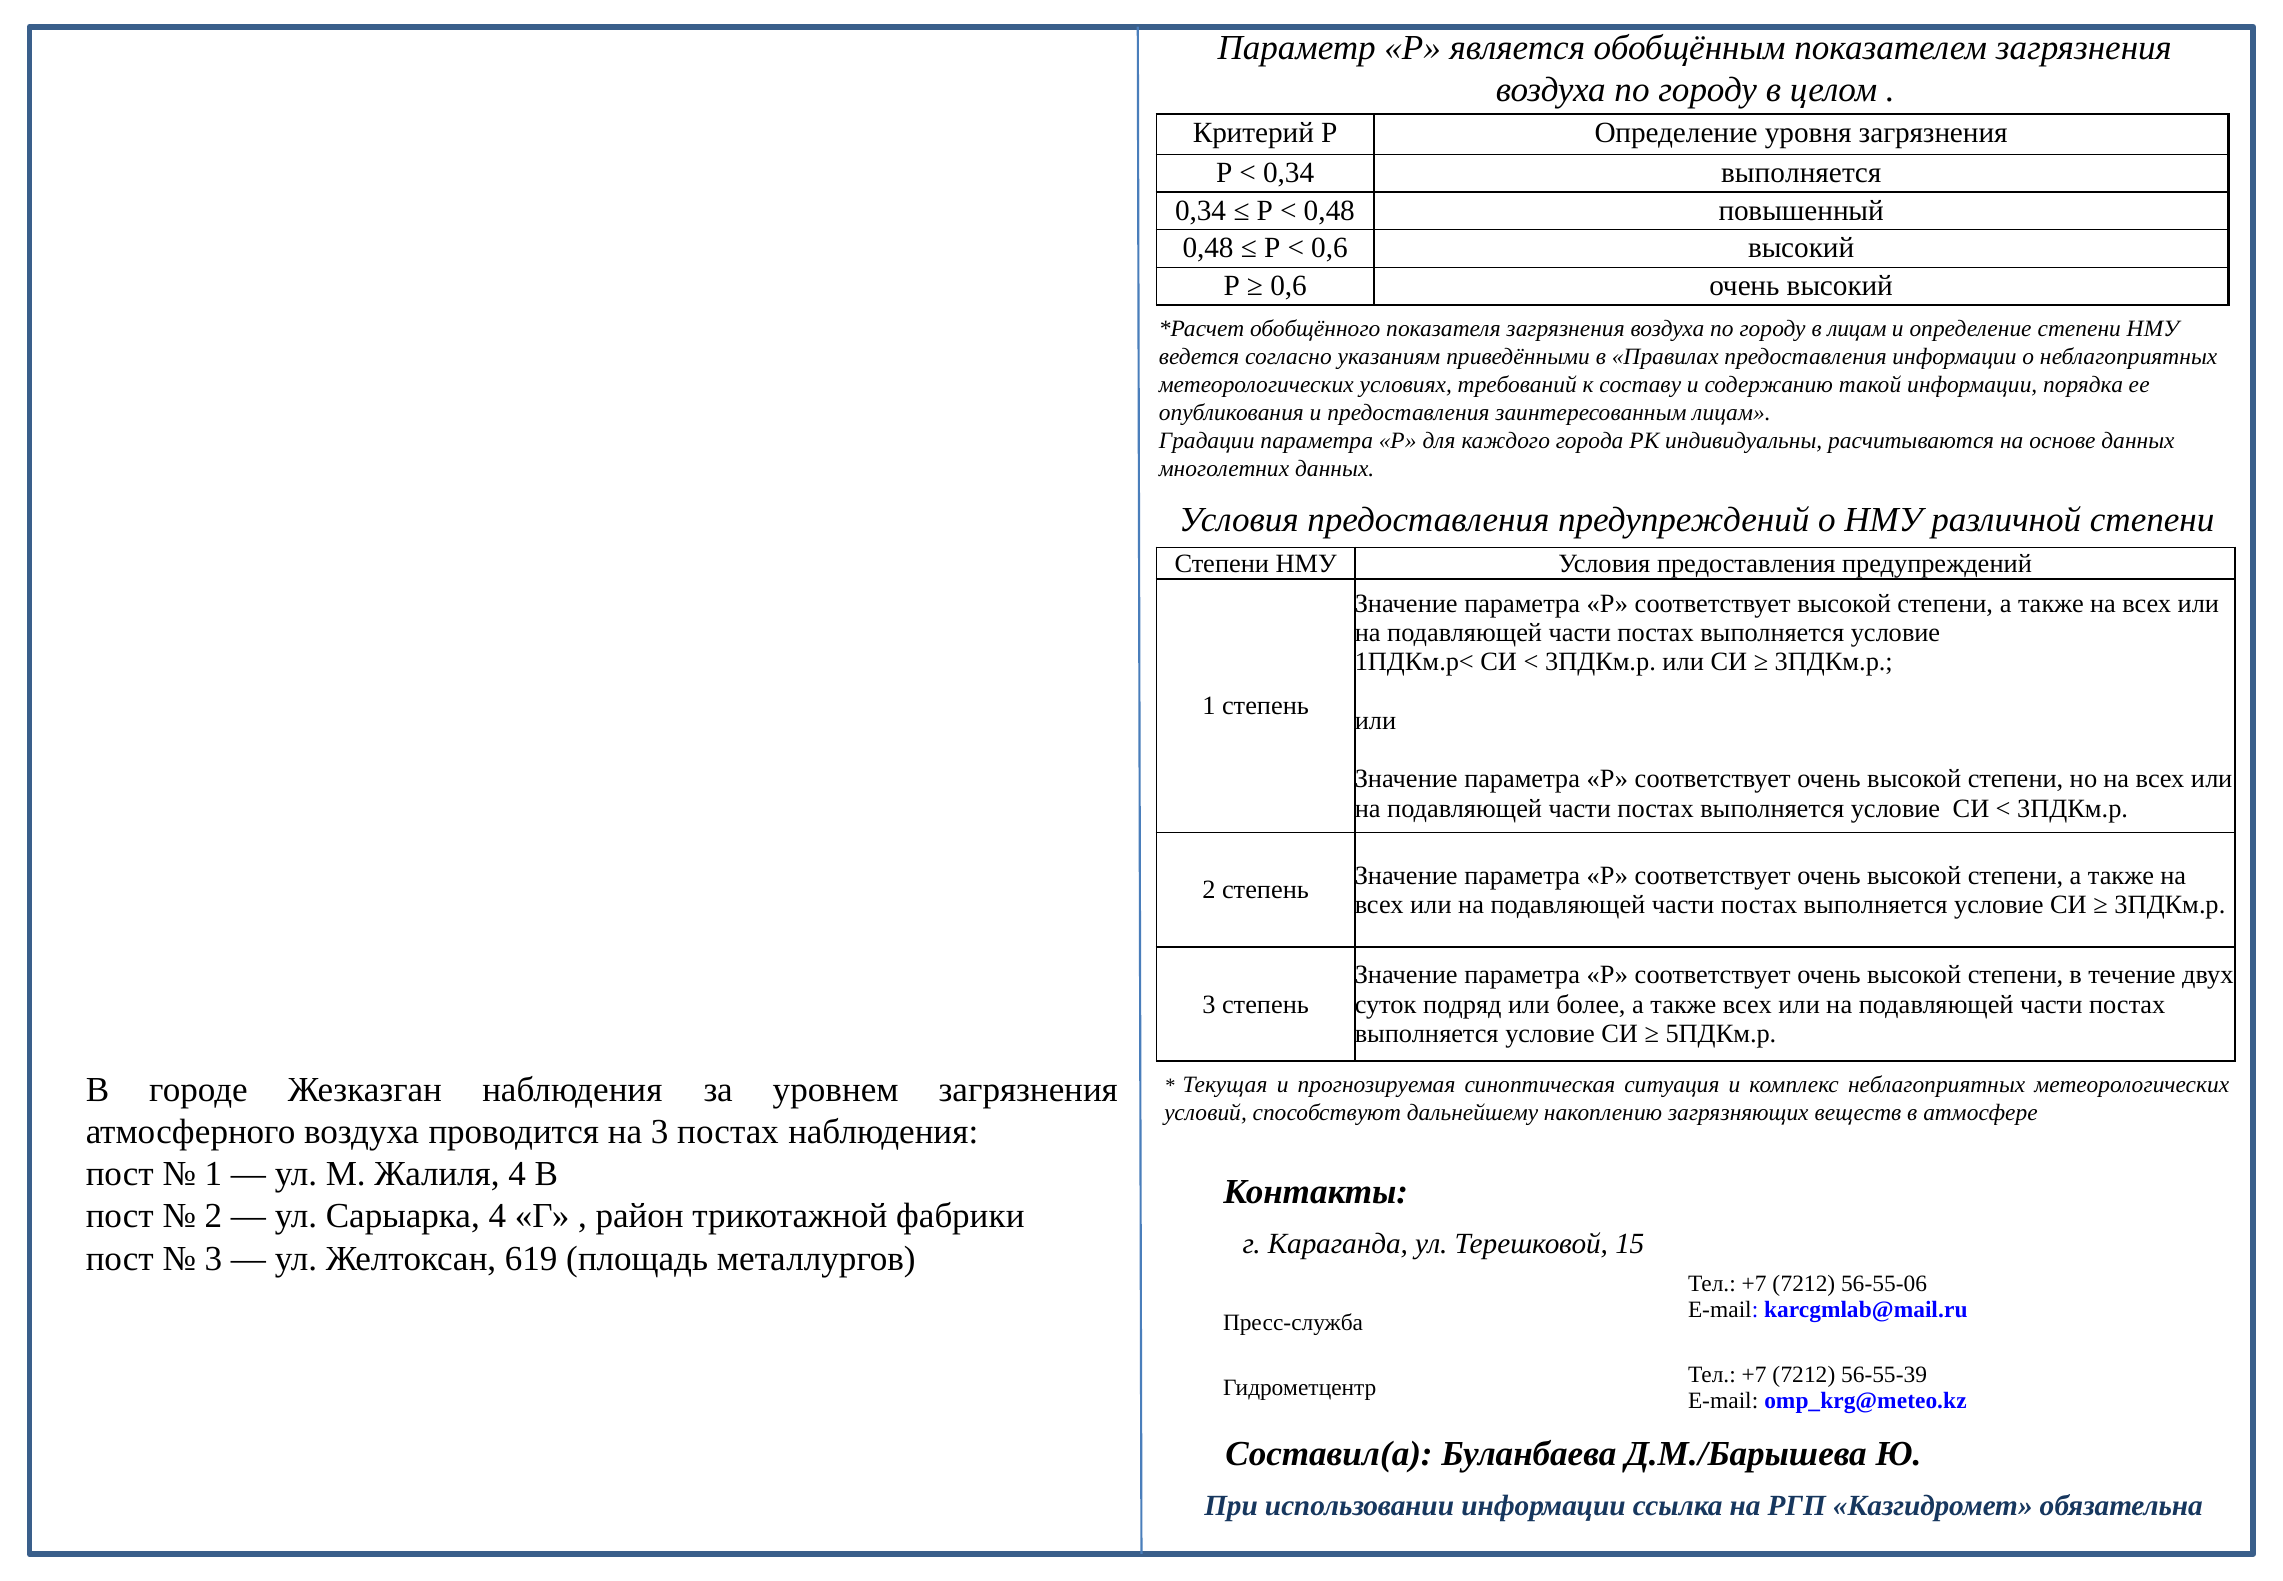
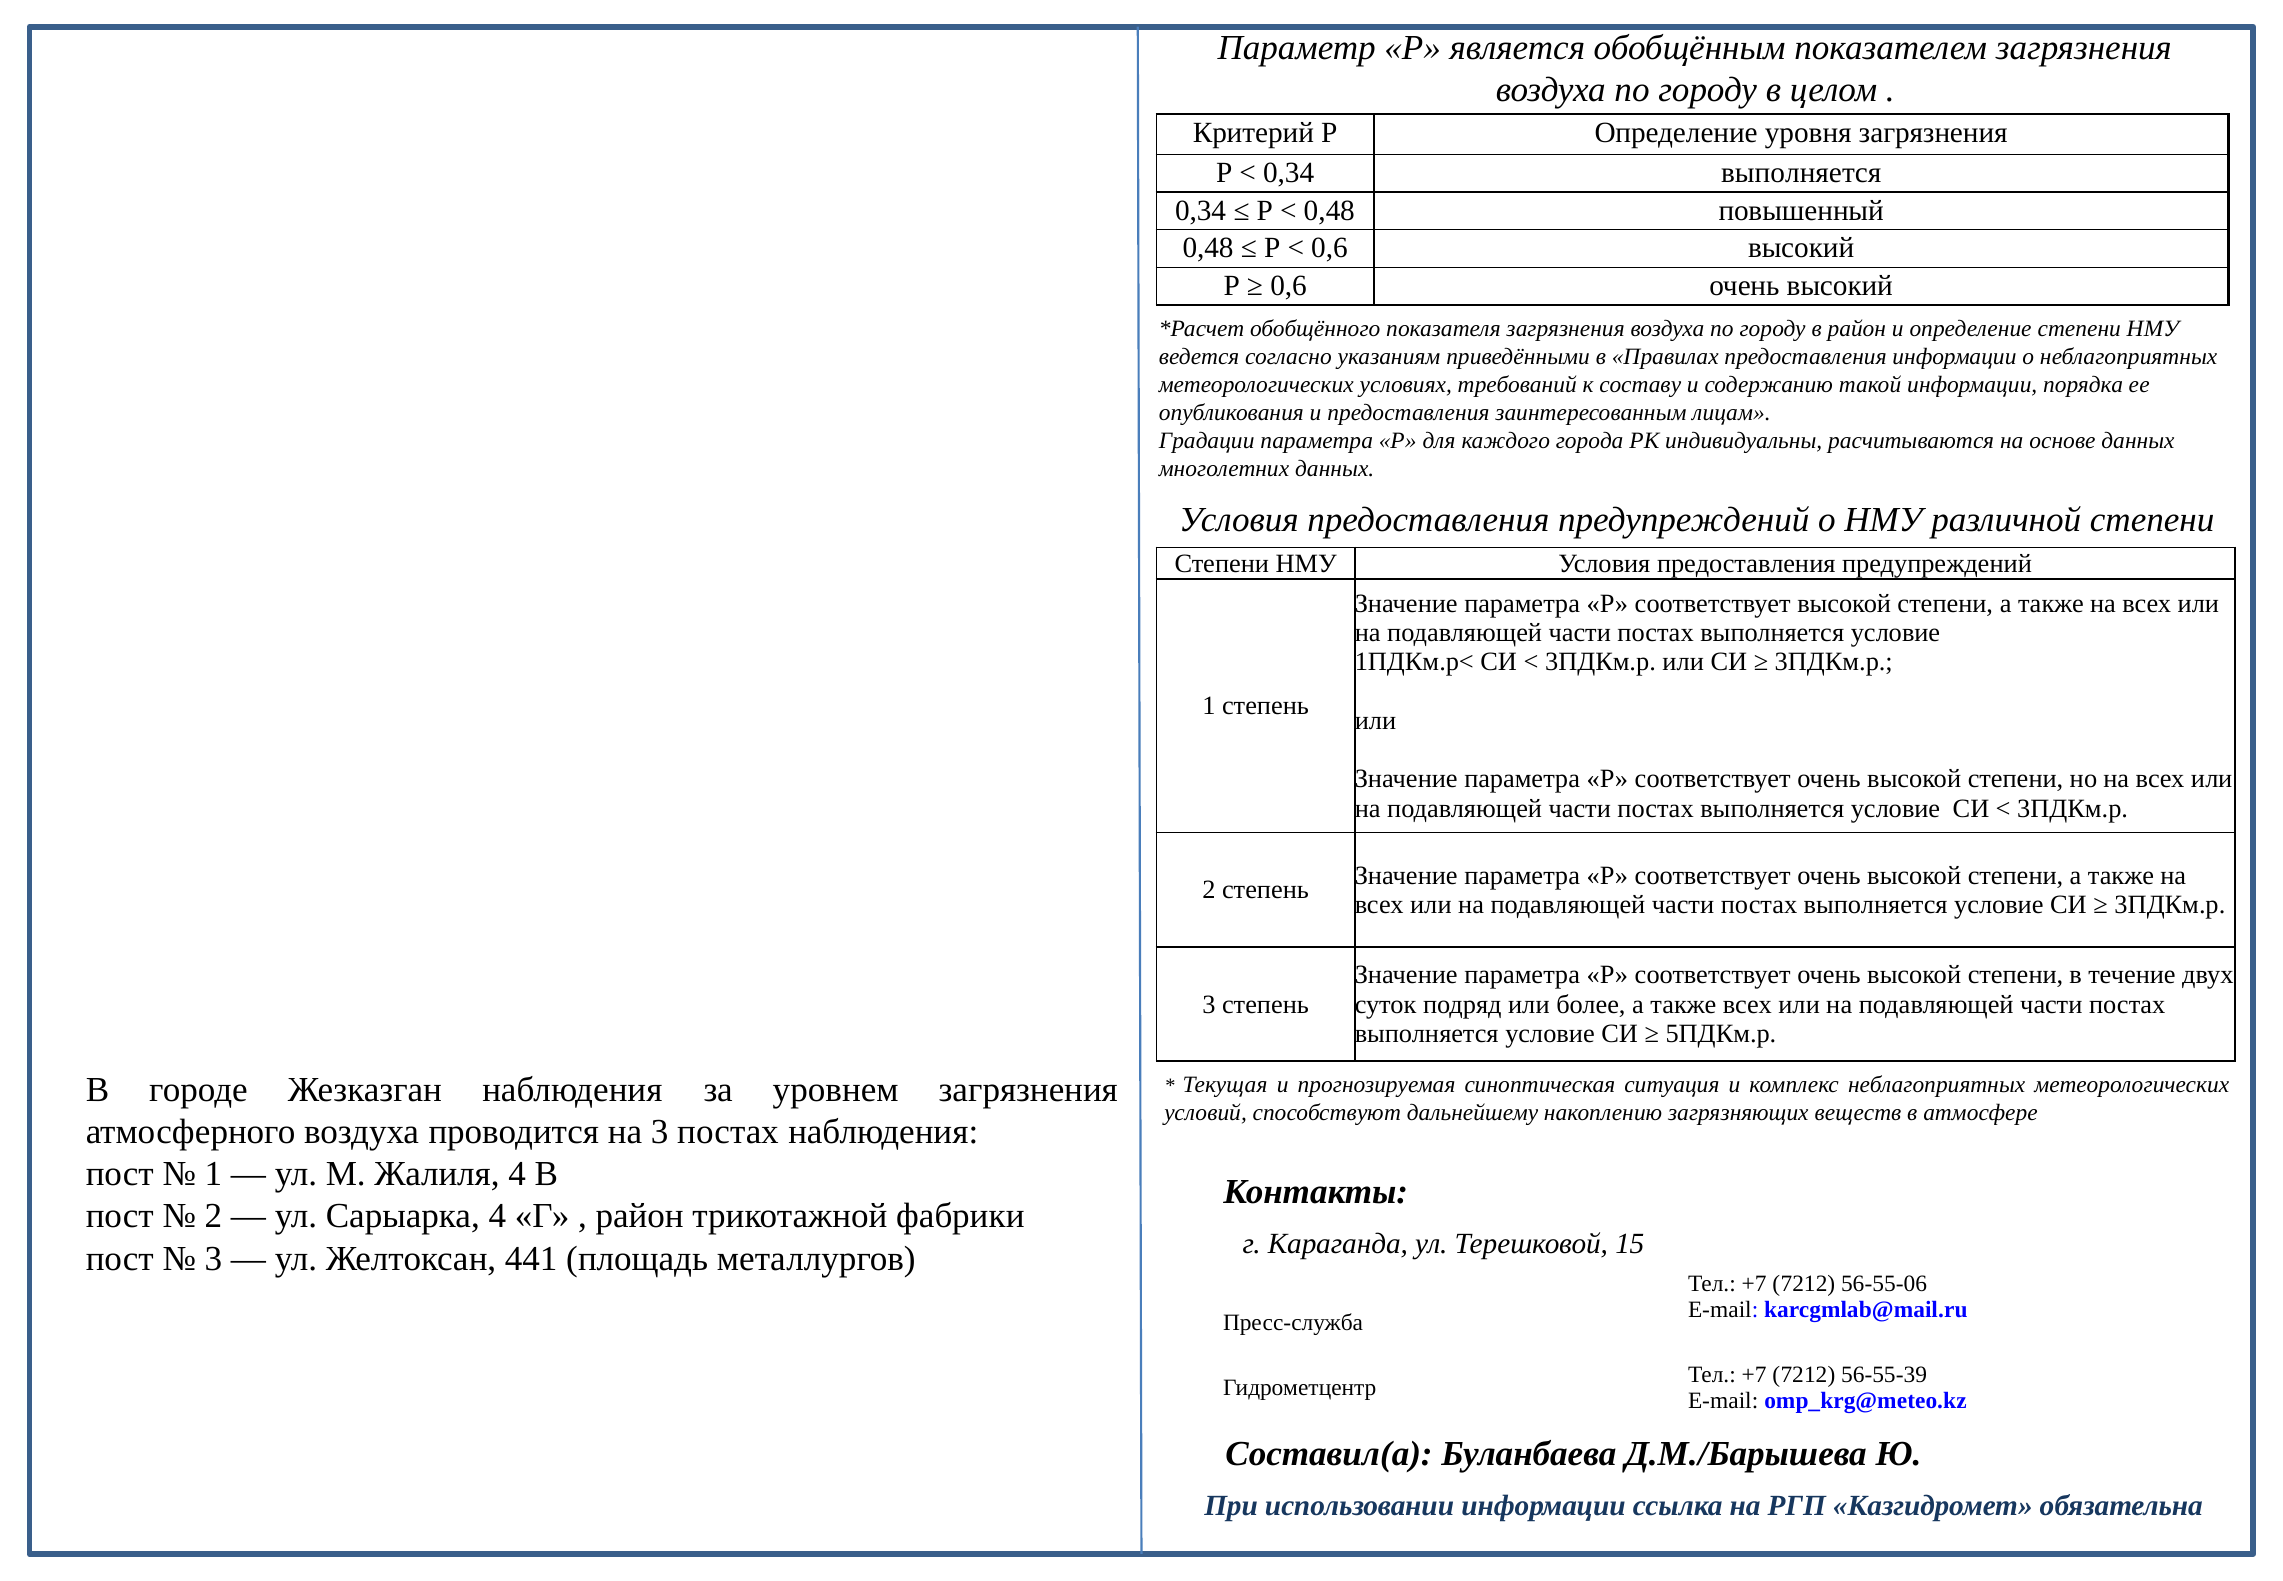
в лицам: лицам -> район (1857, 328)
619: 619 -> 441 (531, 1258)
